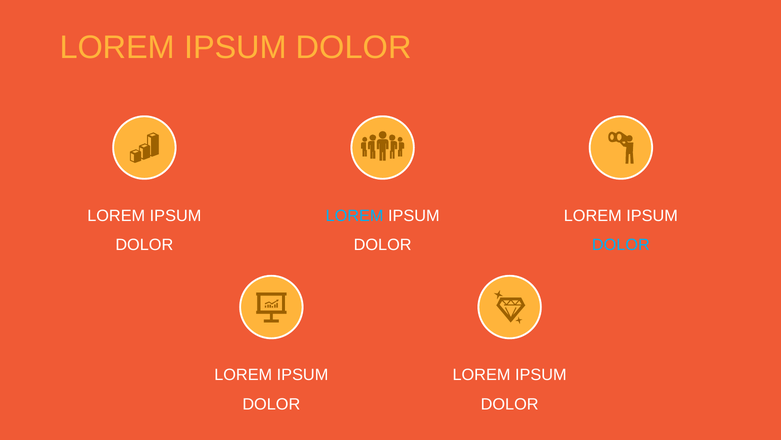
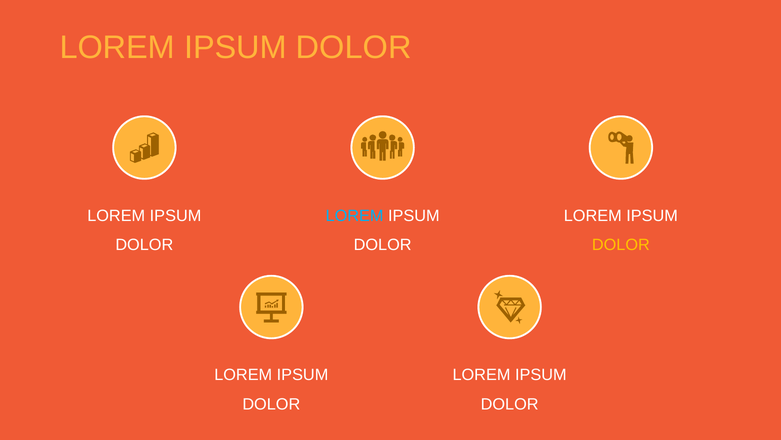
DOLOR colour: light blue -> yellow (621, 245)
